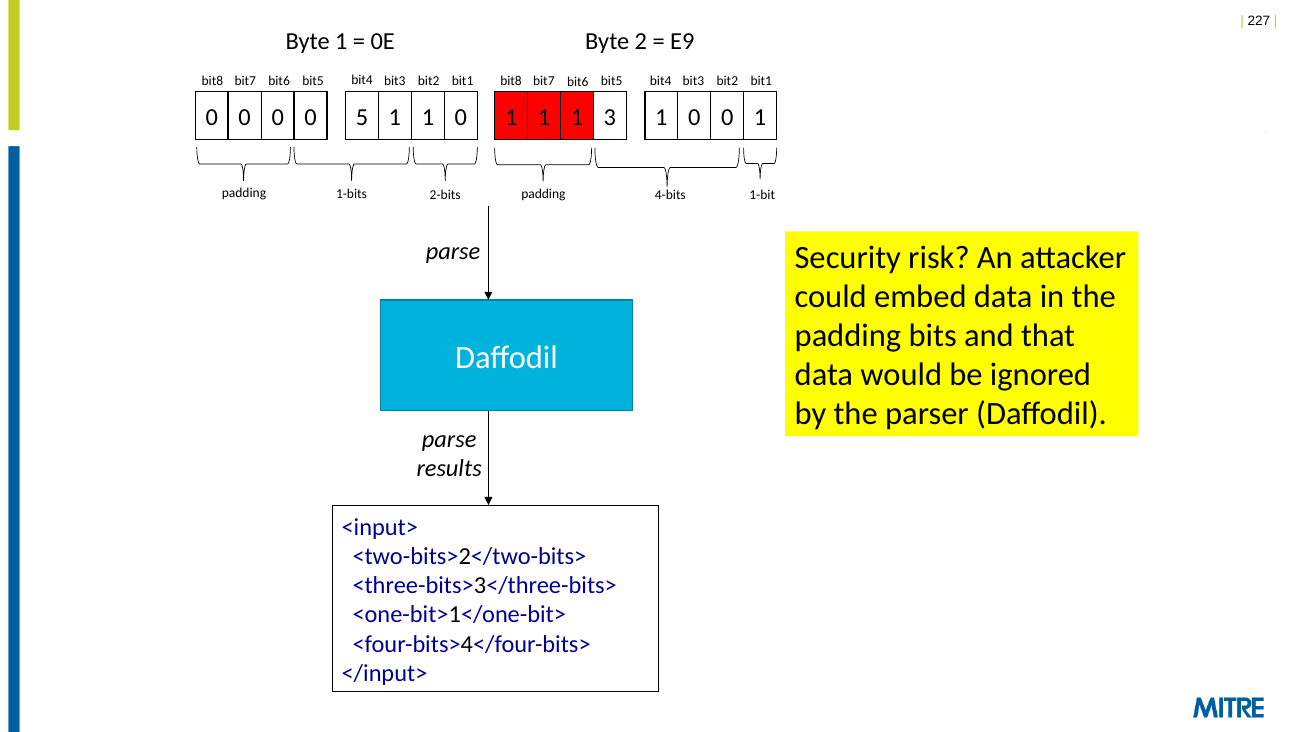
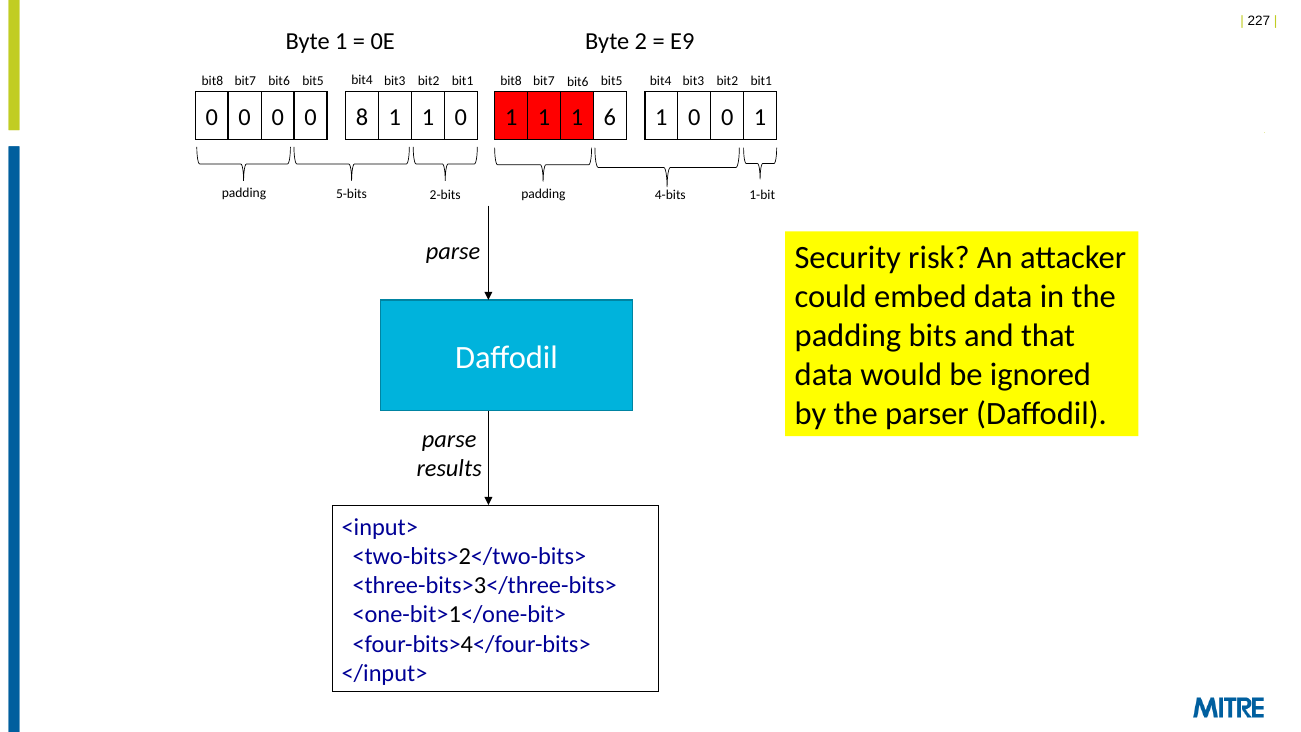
5: 5 -> 8 (362, 117)
3: 3 -> 6 (610, 117)
1-bits: 1-bits -> 5-bits (351, 194)
